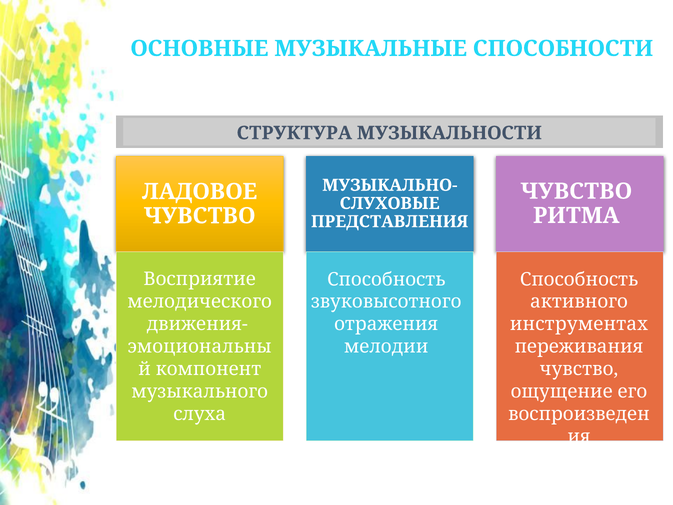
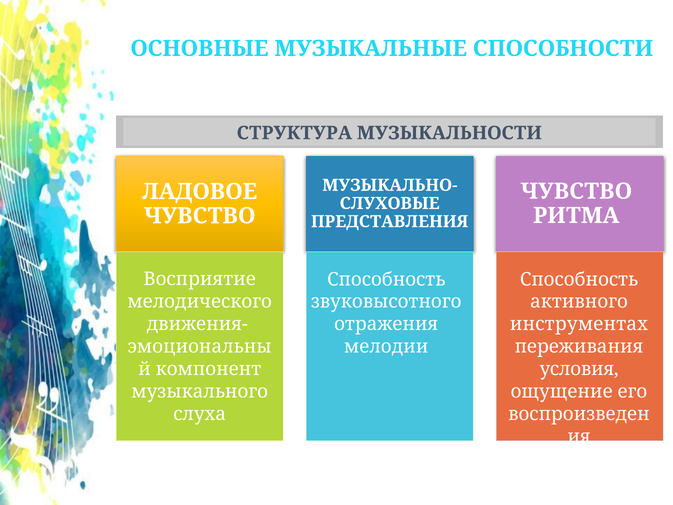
чувство: чувство -> условия (579, 369)
